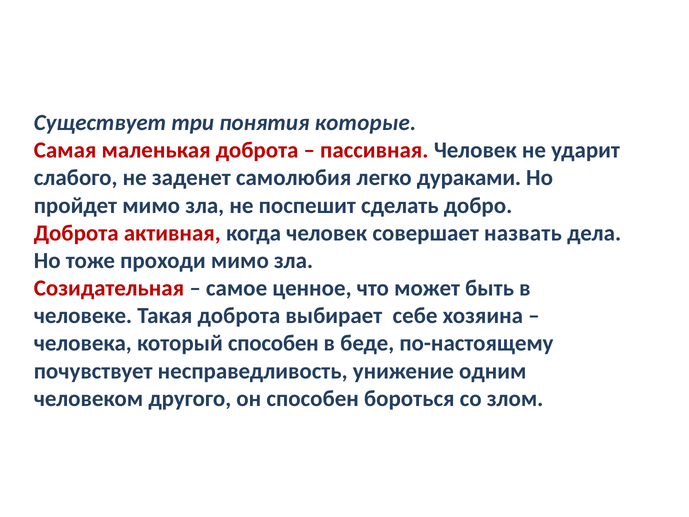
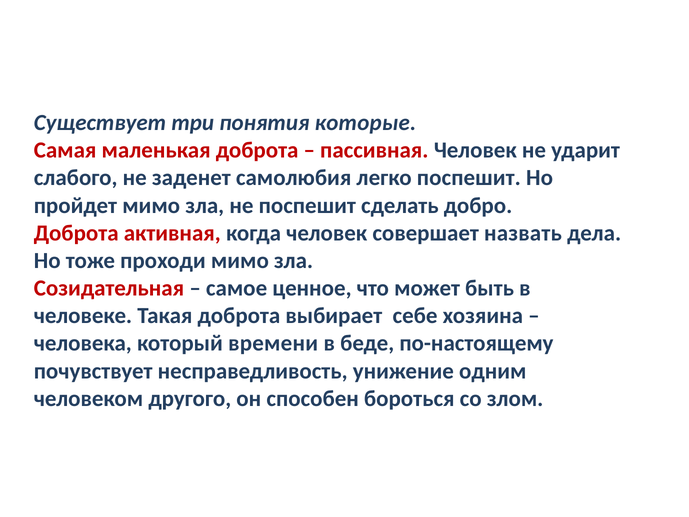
легко дураками: дураками -> поспешит (469, 178)
который способен: способен -> времени (273, 343)
